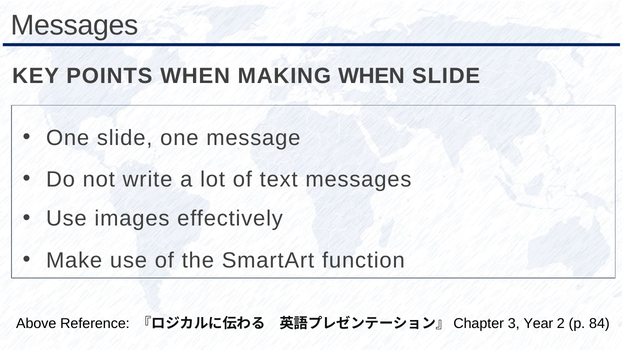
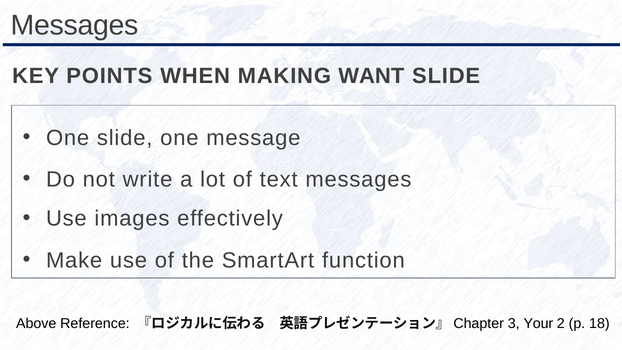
MAKING WHEN: WHEN -> WANT (371, 76)
Year: Year -> Your (538, 323)
84: 84 -> 18 (599, 323)
